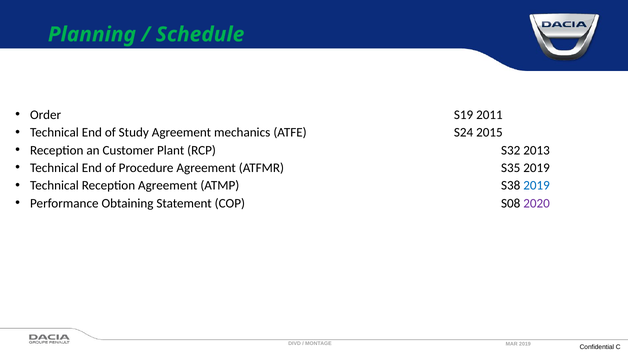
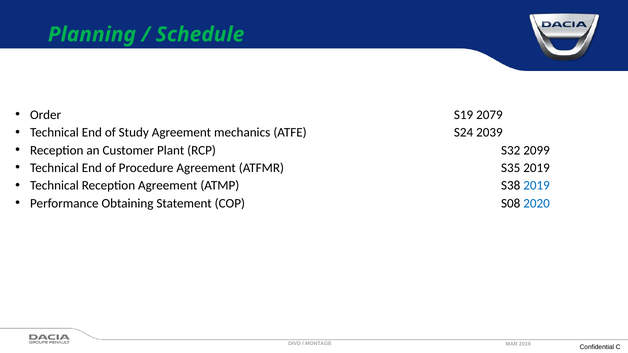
2011: 2011 -> 2079 (489, 115)
2015: 2015 -> 2039 (489, 133)
2013: 2013 -> 2099 (537, 150)
2020 colour: purple -> blue (537, 203)
